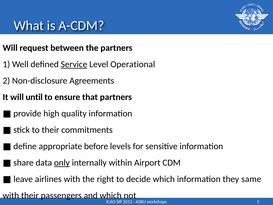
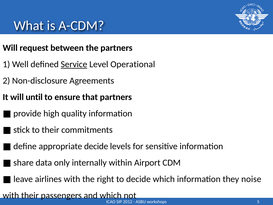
appropriate before: before -> decide (96, 146)
only underline: present -> none (62, 163)
same: same -> noise (251, 179)
